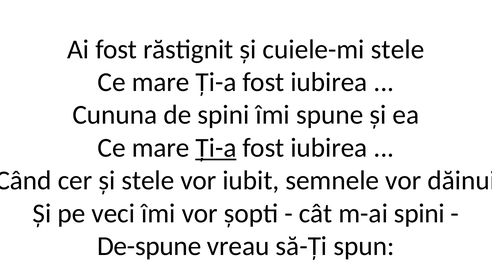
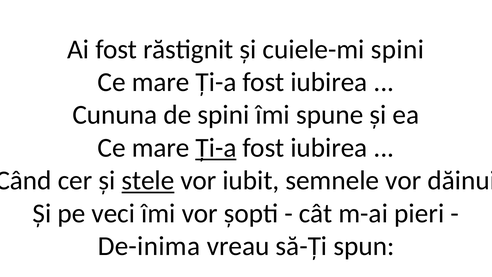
cuiele-mi stele: stele -> spini (397, 49)
stele underline: none -> present (148, 180)
m-ai spini: spini -> pieri (419, 213)
De-spune: De-spune -> De-inima (149, 246)
